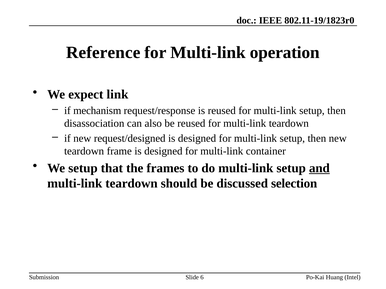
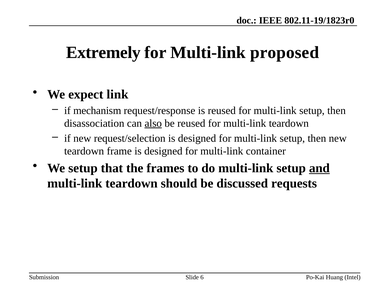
Reference: Reference -> Extremely (103, 53)
operation: operation -> proposed (285, 53)
also underline: none -> present (153, 124)
request/designed: request/designed -> request/selection (130, 139)
selection: selection -> requests (294, 184)
